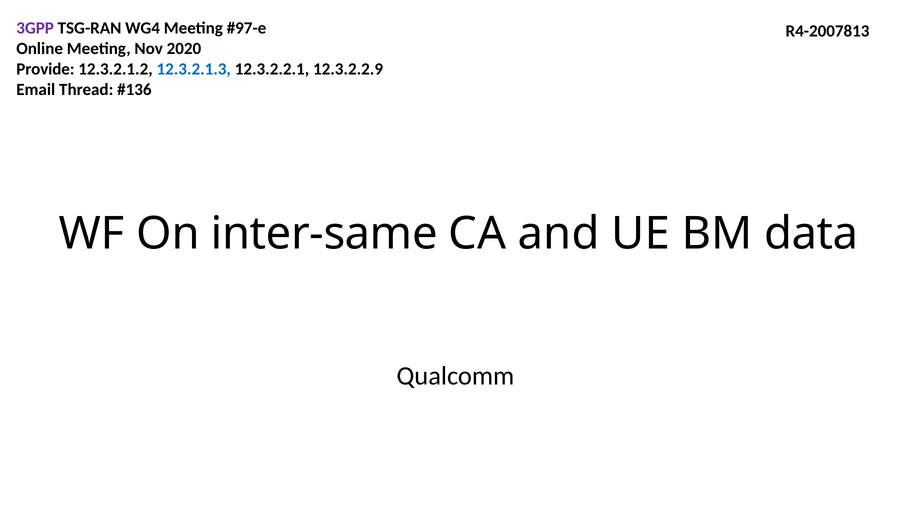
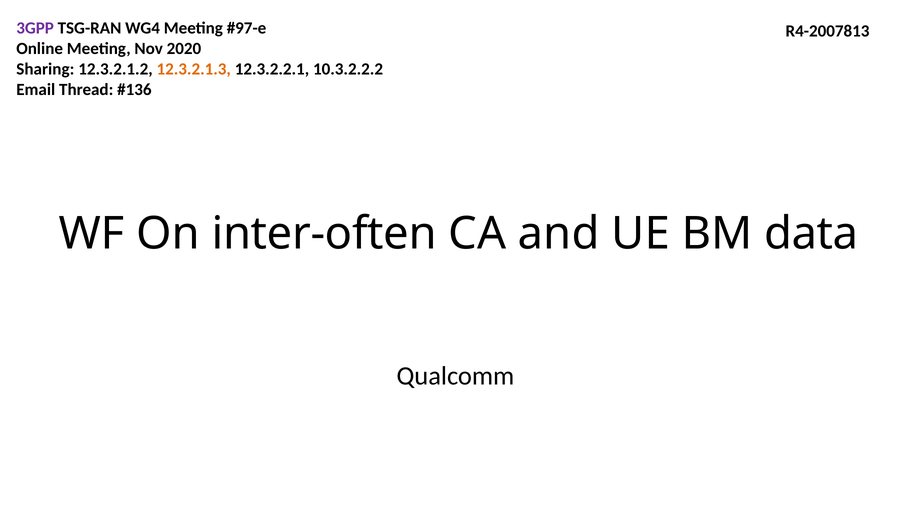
Provide: Provide -> Sharing (45, 69)
12.3.2.1.3 colour: blue -> orange (194, 69)
12.3.2.2.9: 12.3.2.2.9 -> 10.3.2.2.2 (348, 69)
inter-same: inter-same -> inter-often (324, 234)
